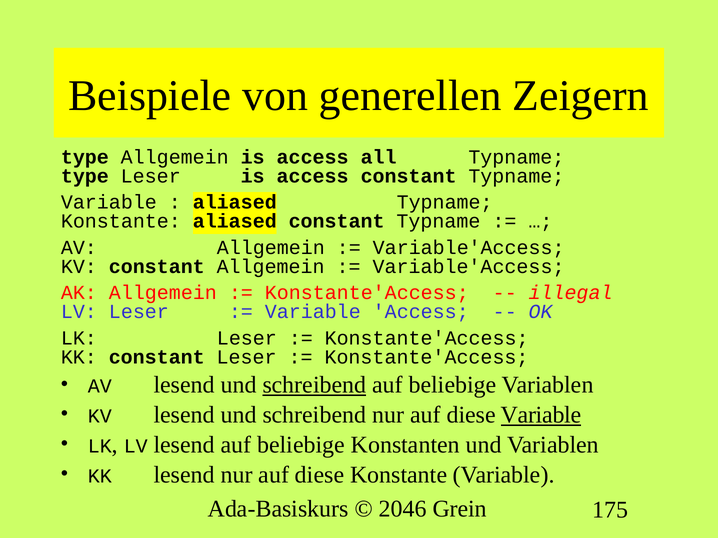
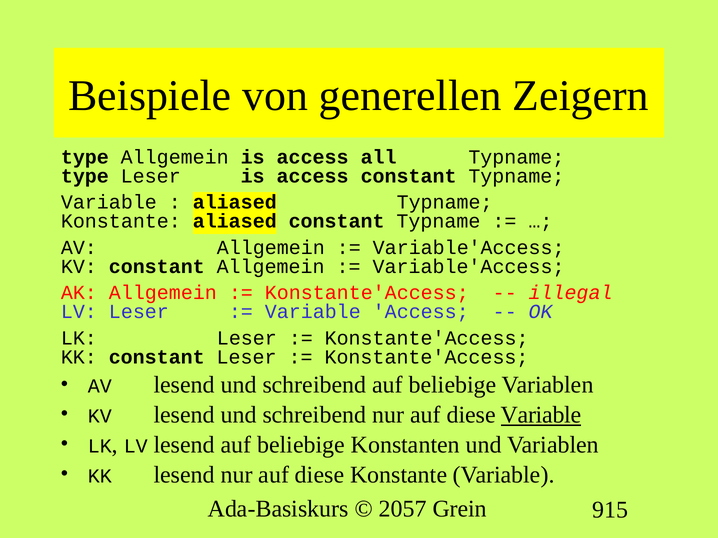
schreibend underline: present -> none (314, 385)
2046: 2046 -> 2057 (403, 509)
175: 175 -> 915 (610, 510)
